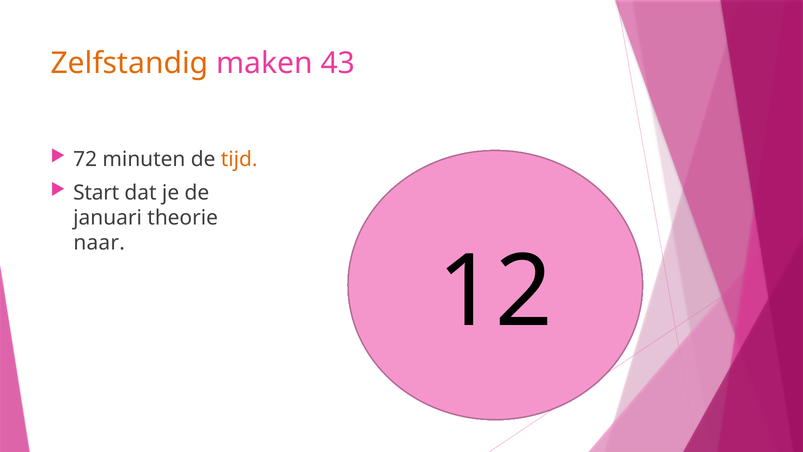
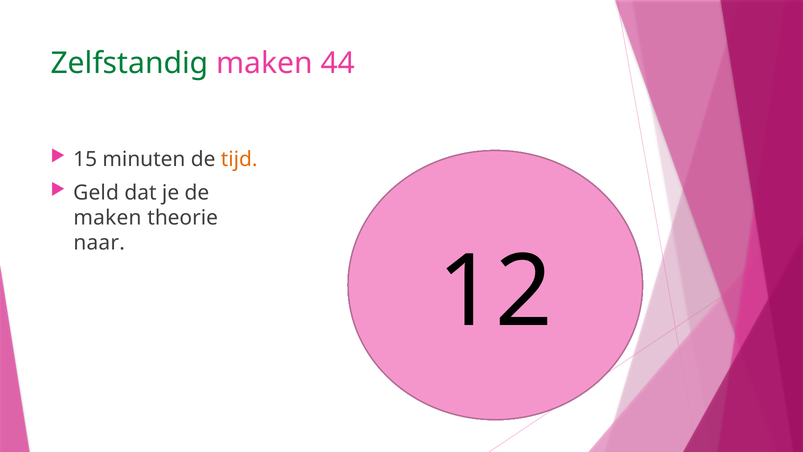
Zelfstandig colour: orange -> green (130, 63)
43: 43 -> 44 (338, 63)
72: 72 -> 15 (85, 159)
Start: Start -> Geld (96, 193)
januari: januari -> maken (107, 218)
